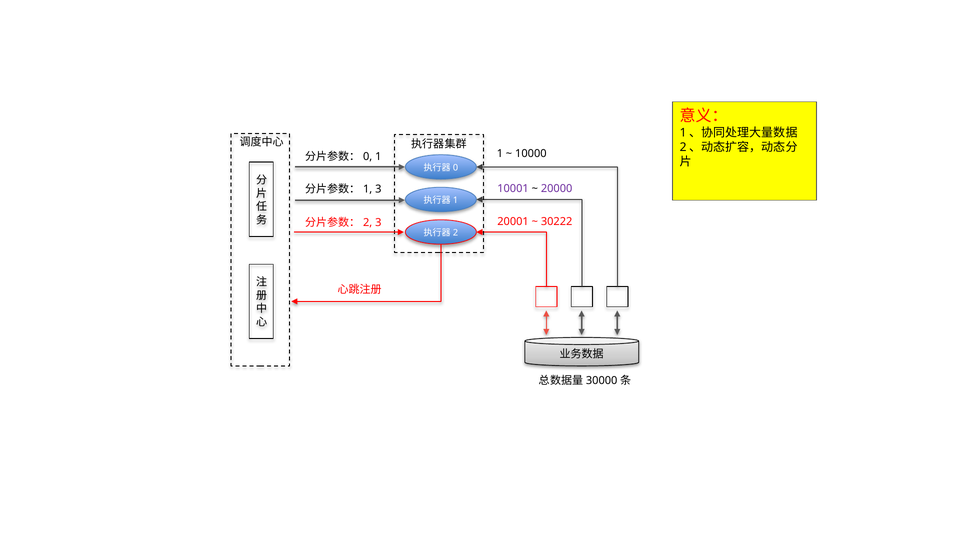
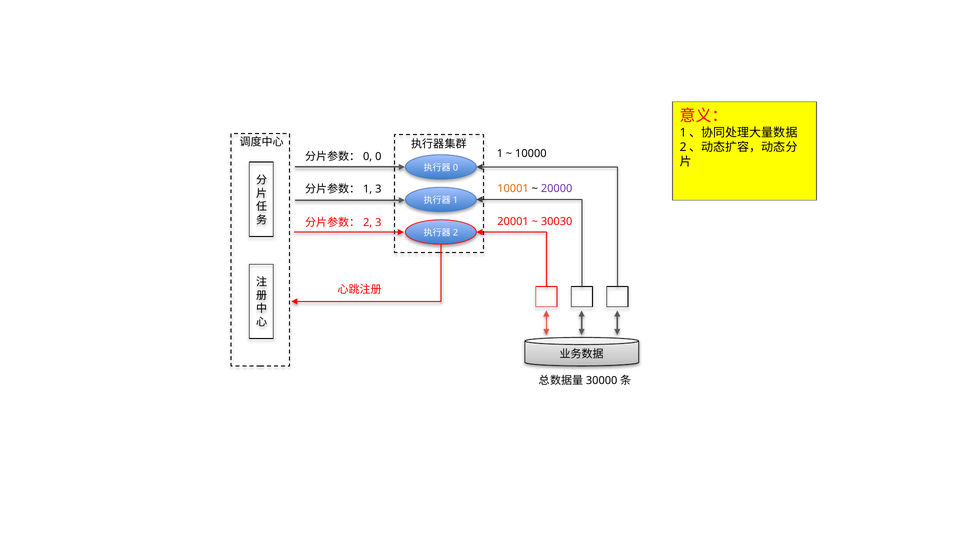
1: 1 -> 0 (378, 156)
10001 colour: purple -> orange (513, 189)
30222: 30222 -> 30030 (557, 222)
